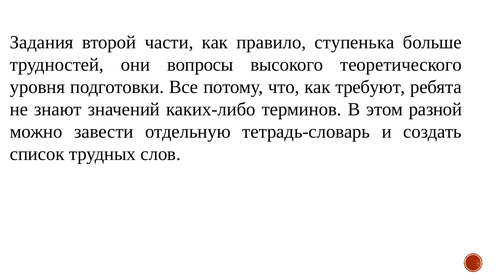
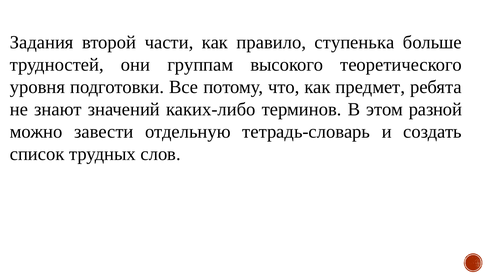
вопросы: вопросы -> группам (200, 65)
требуют: требуют -> предмет (370, 87)
